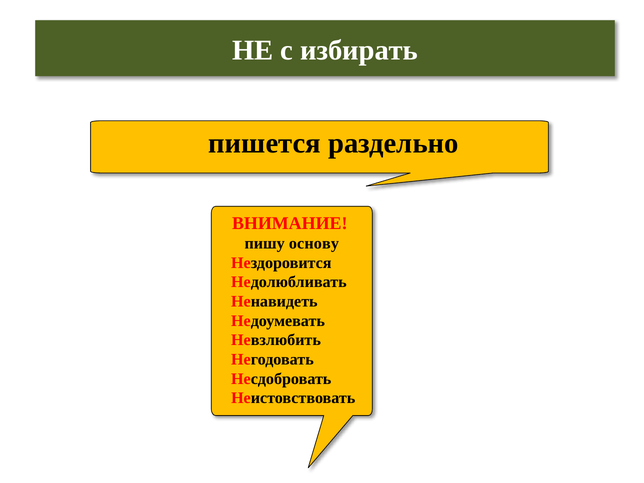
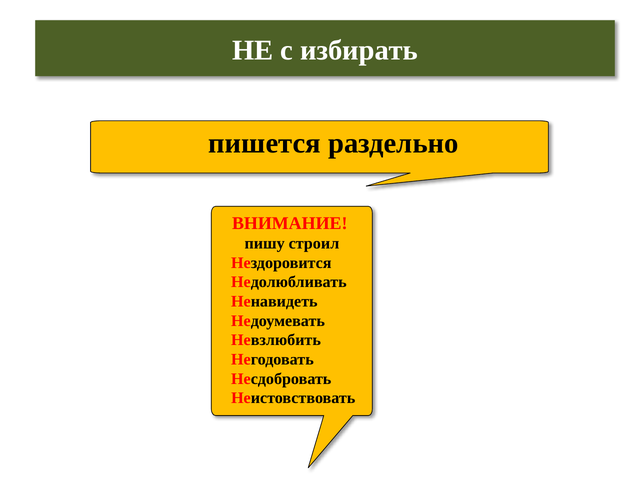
основу: основу -> строил (314, 243)
